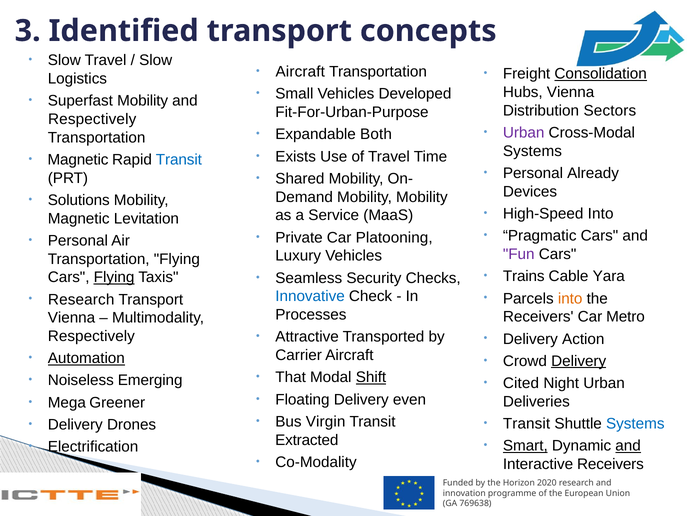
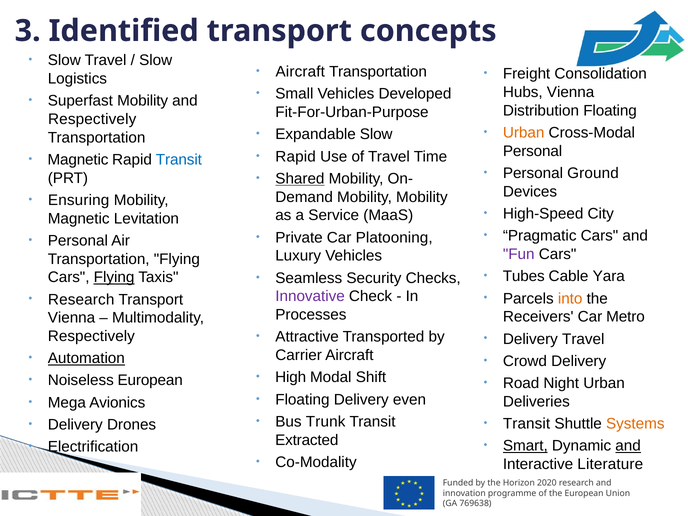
Consolidation underline: present -> none (601, 74)
Distribution Sectors: Sectors -> Floating (610, 111)
Urban colour: purple -> orange (524, 133)
Expandable Both: Both -> Slow (376, 134)
Systems: Systems -> Personal (533, 151)
Exists: Exists -> Rapid (296, 157)
Already: Already -> Ground (593, 173)
Shared underline: none -> present (300, 179)
Solutions: Solutions -> Ensuring (79, 200)
High-Speed Into: Into -> City (601, 214)
Trains: Trains -> Tubes (524, 276)
Innovative colour: blue -> purple (310, 296)
Delivery Action: Action -> Travel (583, 339)
Delivery underline: present -> none (579, 361)
That: That -> High (291, 377)
Shift underline: present -> none (371, 377)
Noiseless Emerging: Emerging -> European (150, 380)
Cited: Cited -> Road (521, 383)
Greener: Greener -> Avionics (117, 403)
Virgin: Virgin -> Trunk (326, 422)
Systems colour: blue -> orange (635, 424)
Interactive Receivers: Receivers -> Literature (610, 464)
